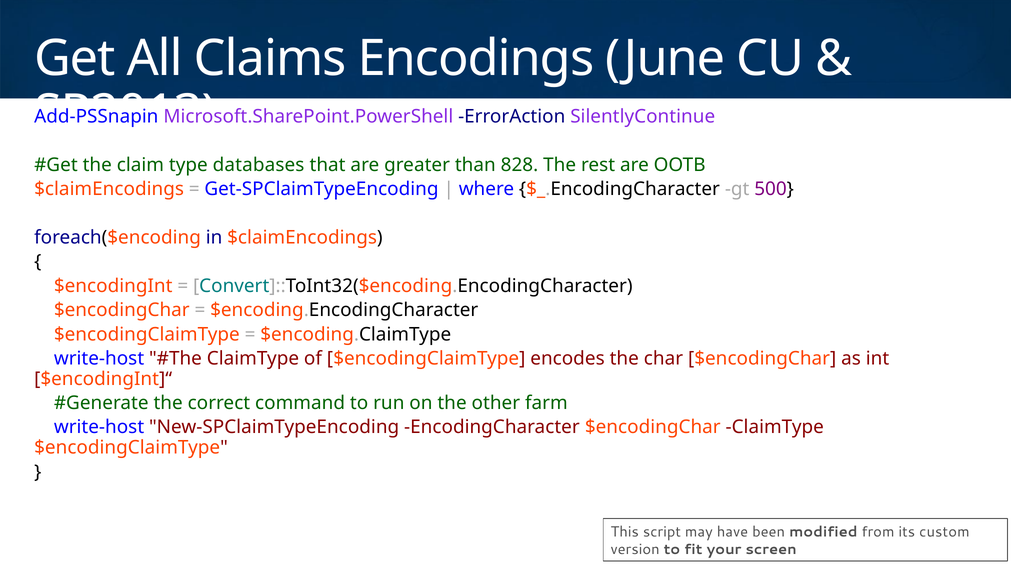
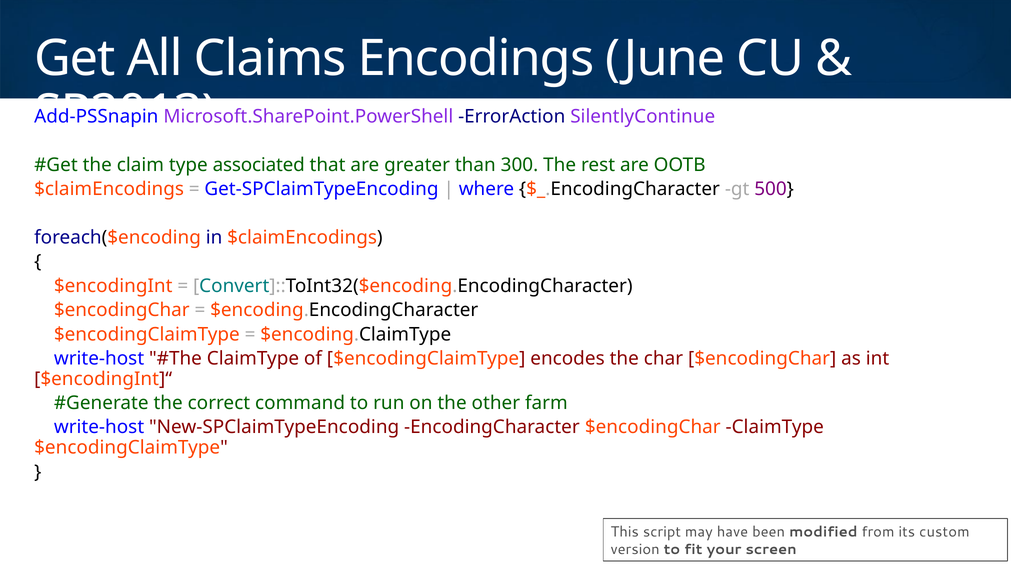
databases: databases -> associated (259, 165)
828: 828 -> 300 (519, 165)
